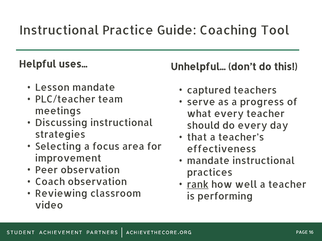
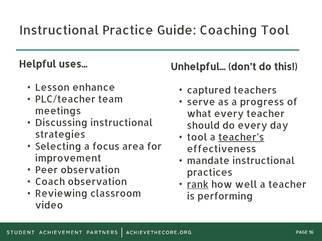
Lesson mandate: mandate -> enhance (94, 88)
that: that -> tool (197, 138)
teacher’s underline: none -> present (241, 138)
